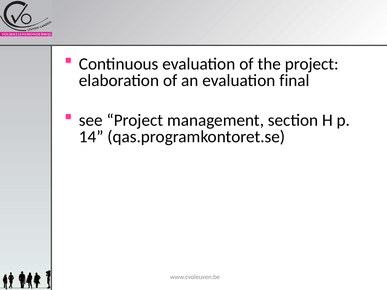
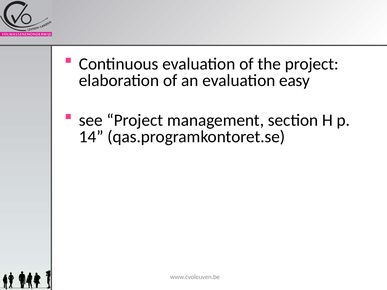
final: final -> easy (295, 80)
